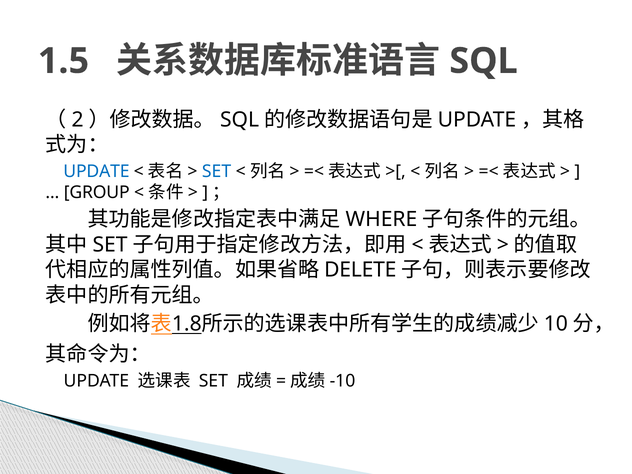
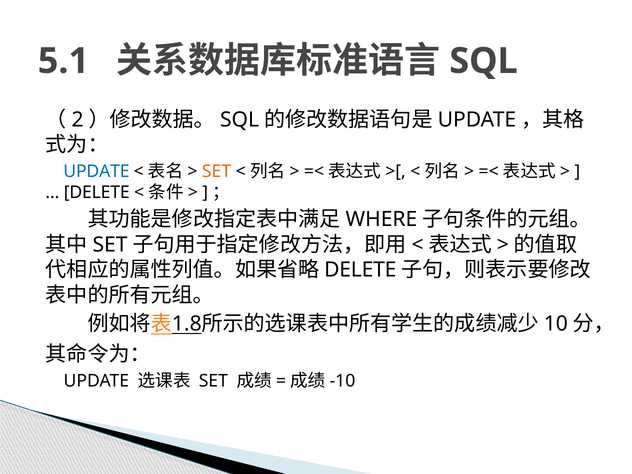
1.5: 1.5 -> 5.1 (63, 61)
SET colour: blue -> orange (217, 171)
GROUP: GROUP -> DELETE (97, 192)
